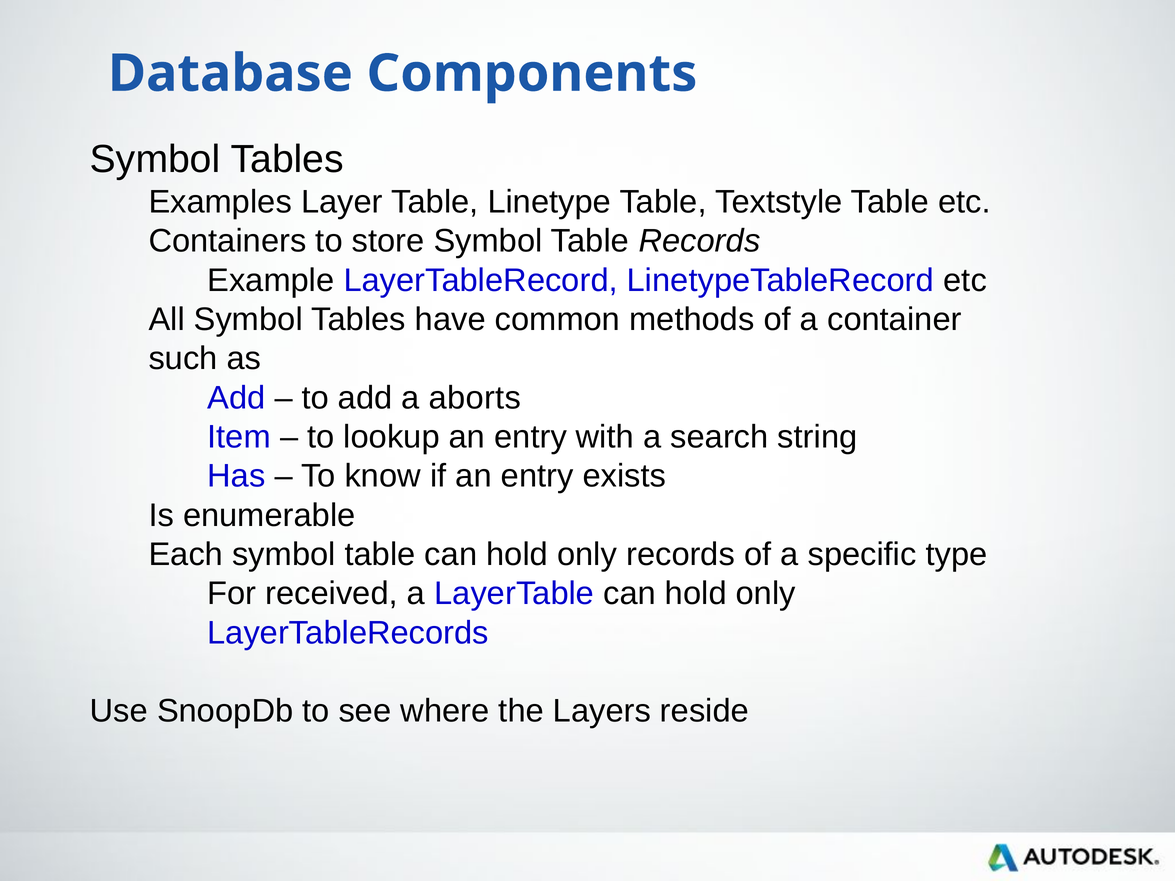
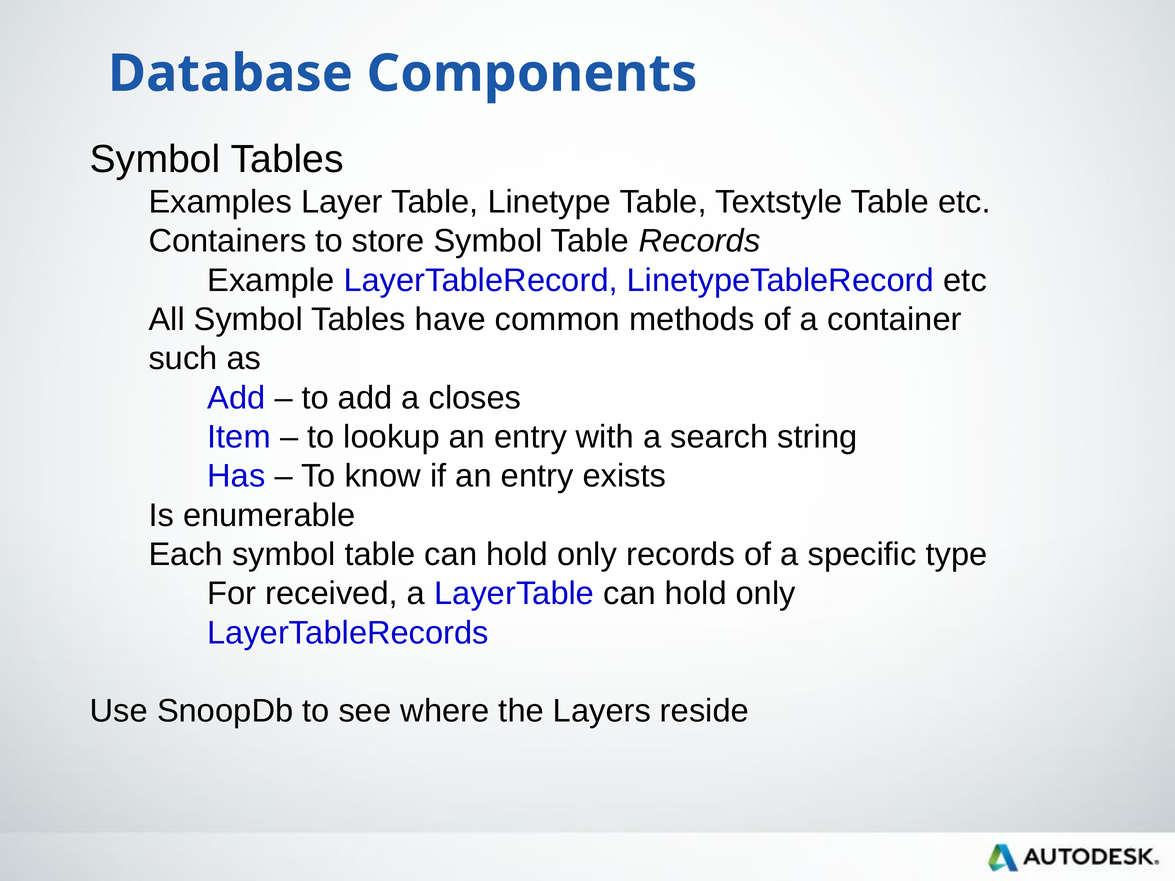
aborts: aborts -> closes (475, 398)
